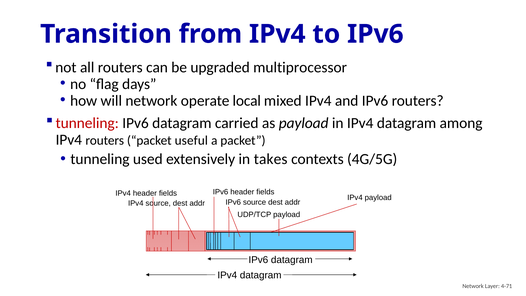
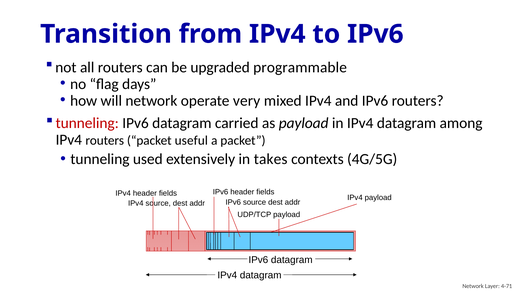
multiprocessor: multiprocessor -> programmable (300, 67)
local: local -> very (247, 101)
